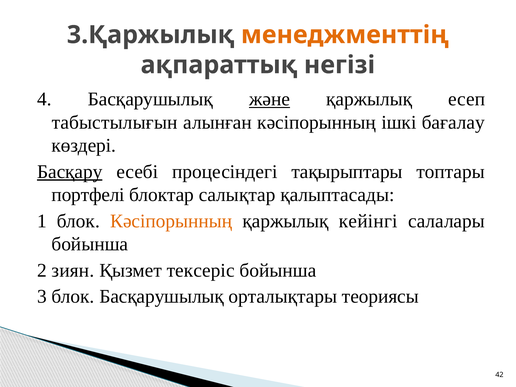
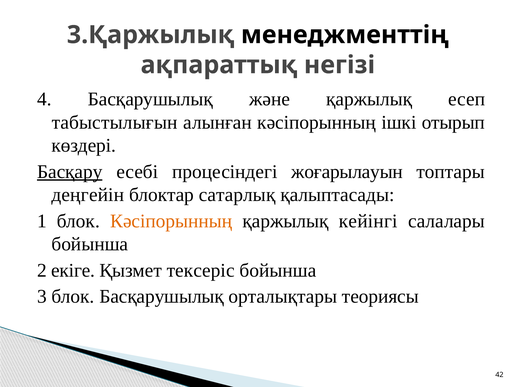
менеджменттің colour: orange -> black (345, 35)
және underline: present -> none (270, 99)
бағалау: бағалау -> отырып (453, 122)
тақырыптары: тақырыптары -> жоғарылауын (347, 172)
портфелі: портфелі -> деңгейін (88, 195)
салықтар: салықтар -> сатарлық (237, 195)
зиян: зиян -> екіге (73, 270)
